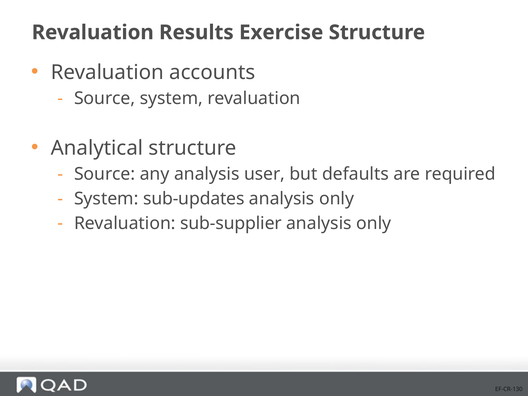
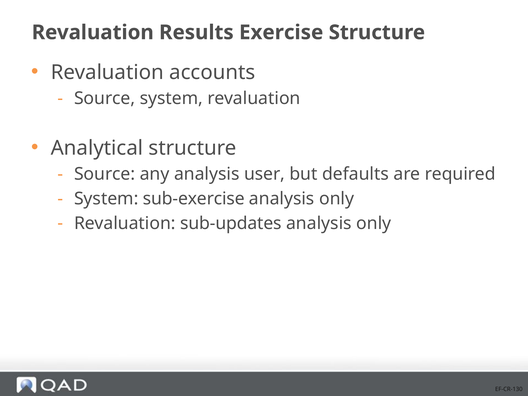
sub-updates: sub-updates -> sub-exercise (194, 199)
sub-supplier: sub-supplier -> sub-updates (231, 223)
